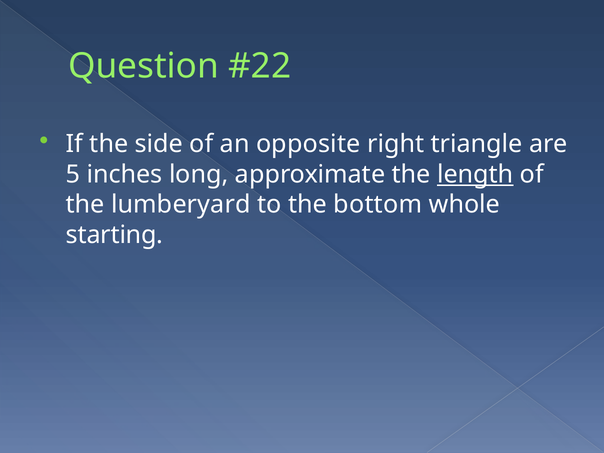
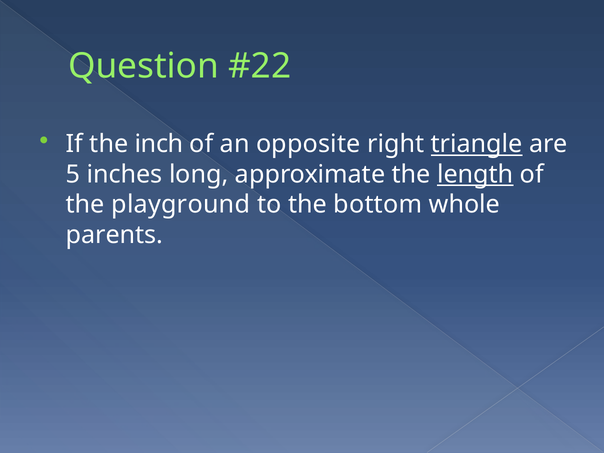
side: side -> inch (159, 144)
triangle underline: none -> present (477, 144)
lumberyard: lumberyard -> playground (181, 205)
starting: starting -> parents (114, 235)
